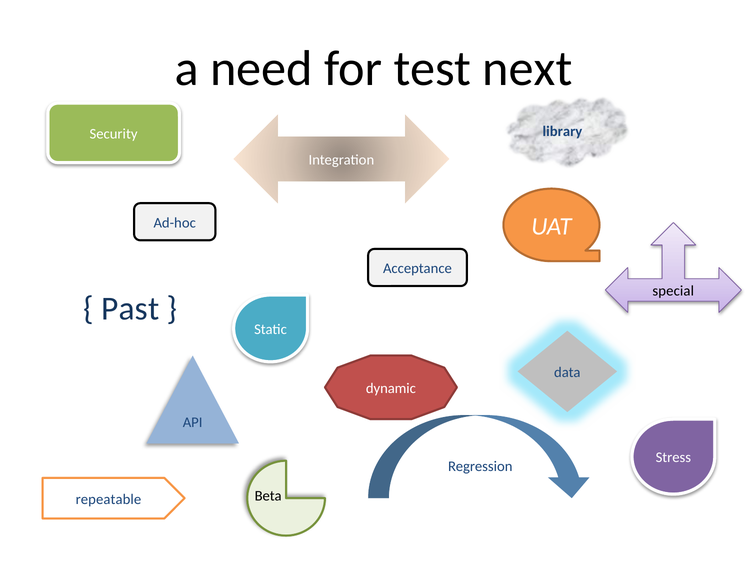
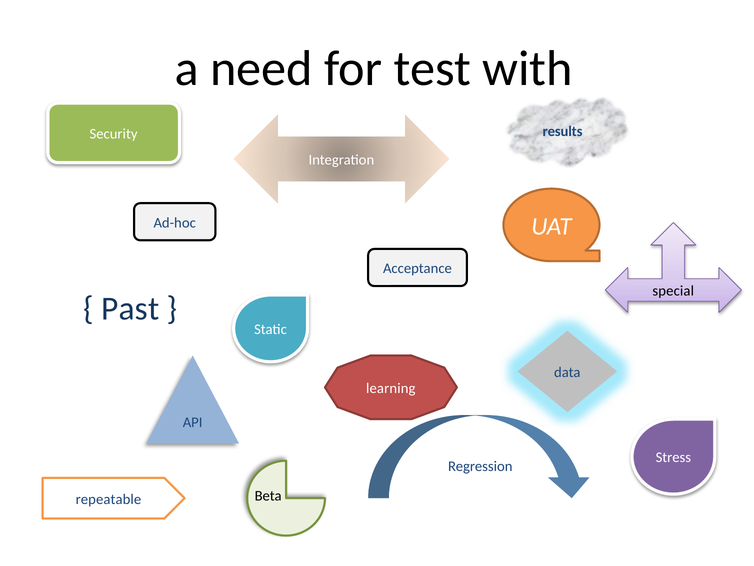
next: next -> with (527, 69)
library: library -> results (563, 131)
dynamic: dynamic -> learning (391, 388)
